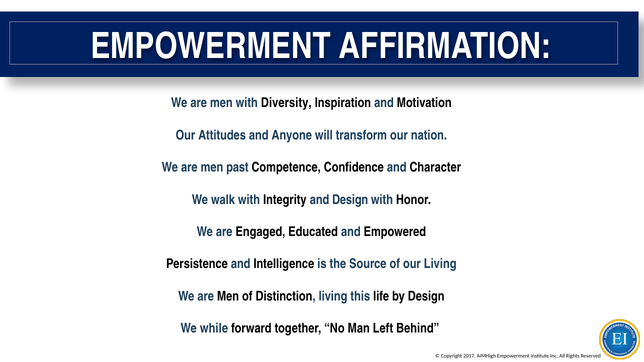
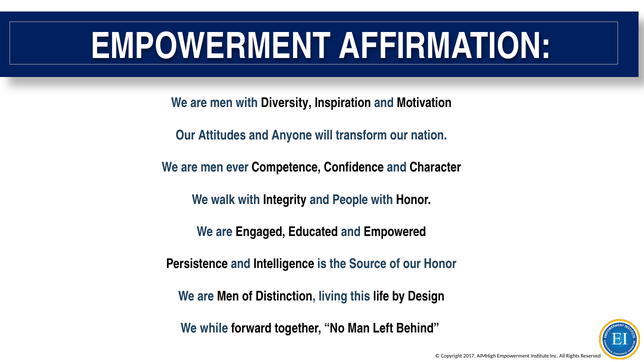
past: past -> ever (237, 168)
and Design: Design -> People (350, 200)
our Living: Living -> Honor (440, 264)
